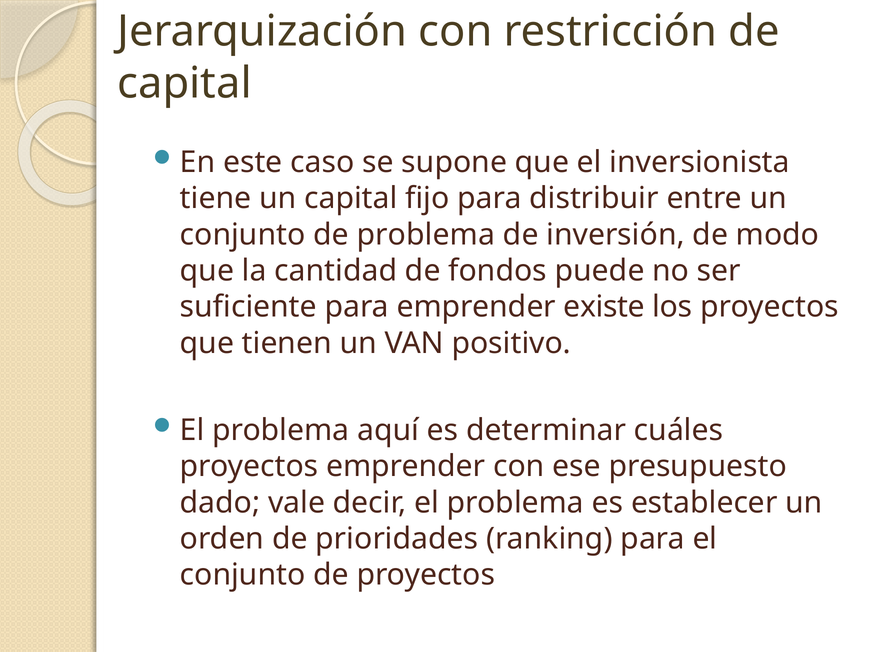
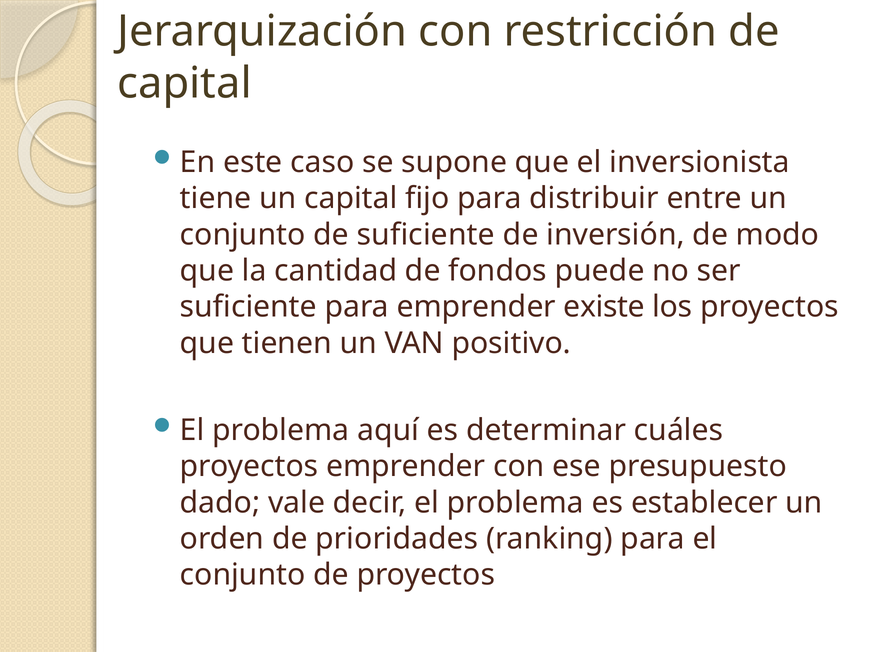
de problema: problema -> suficiente (426, 235)
